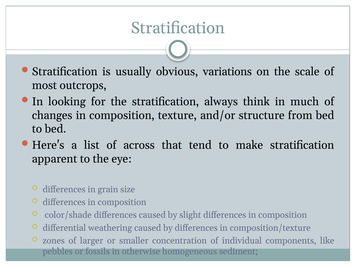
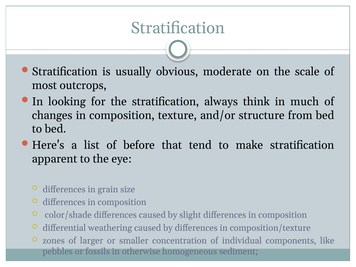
variations: variations -> moderate (227, 72)
across: across -> before (139, 145)
